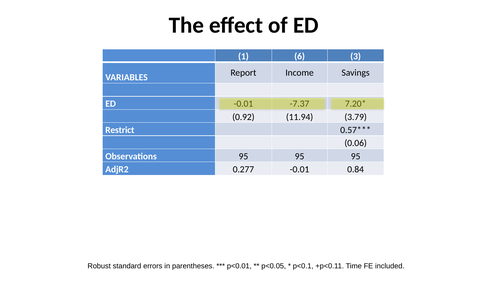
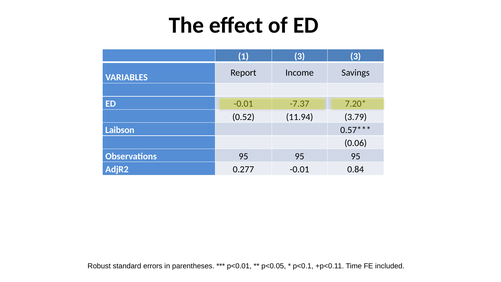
1 6: 6 -> 3 (300, 56)
0.92: 0.92 -> 0.52 (243, 117)
Restrict: Restrict -> Laibson (120, 130)
